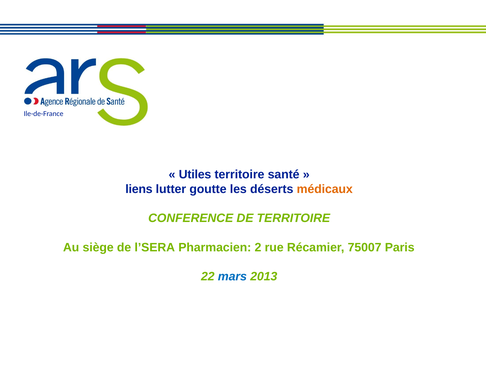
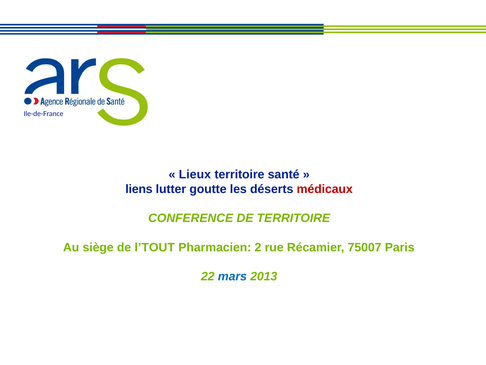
Utiles: Utiles -> Lieux (195, 174)
médicaux colour: orange -> red (325, 189)
l’SERA: l’SERA -> l’TOUT (155, 247)
